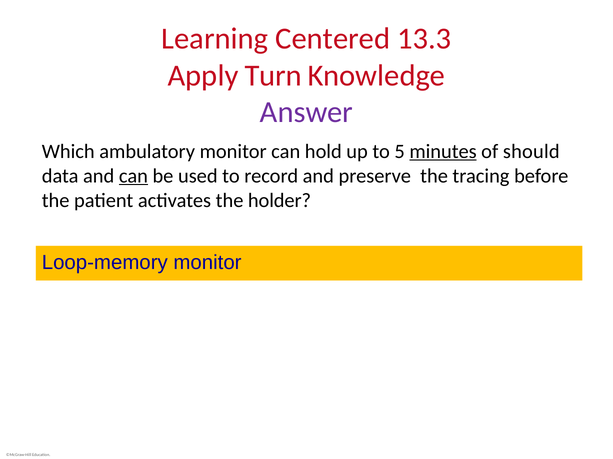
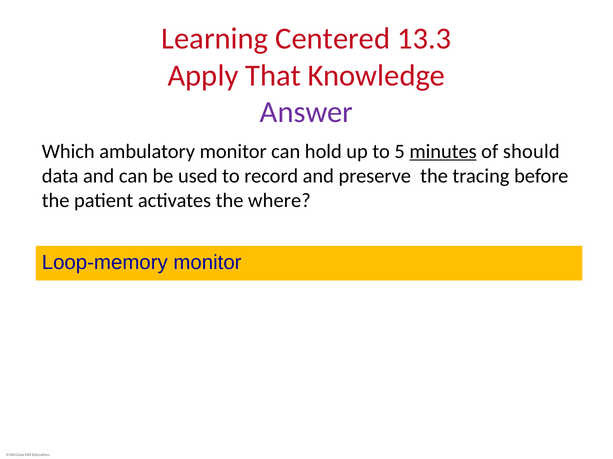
Turn: Turn -> That (273, 76)
can underline: present -> none (133, 176)
holder: holder -> where (279, 201)
